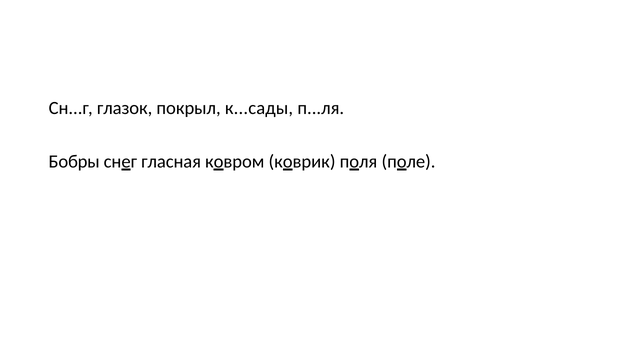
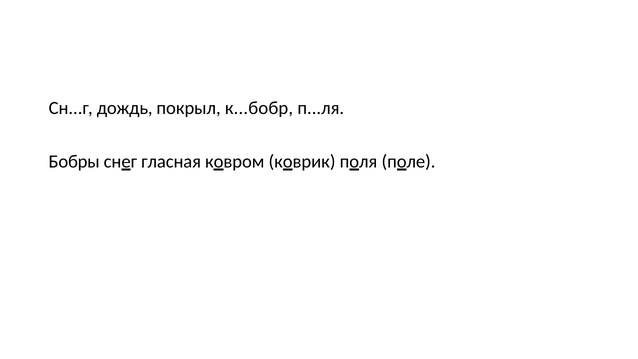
глазок: глазок -> дождь (125, 108)
к...сады: к...сады -> к...бобр (259, 108)
